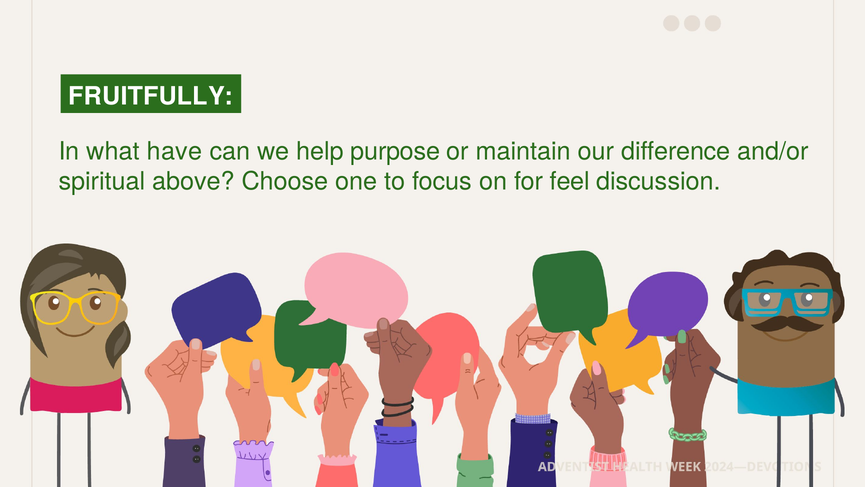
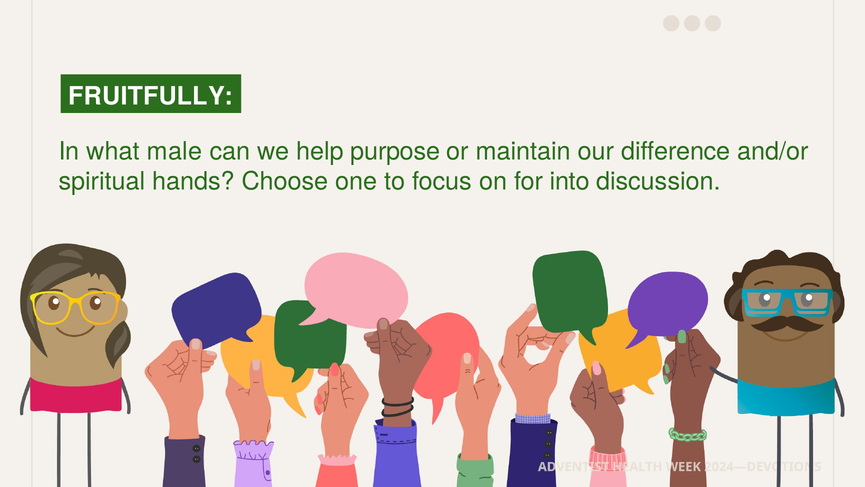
have: have -> male (175, 151)
above: above -> hands (193, 181)
feel: feel -> into (570, 181)
